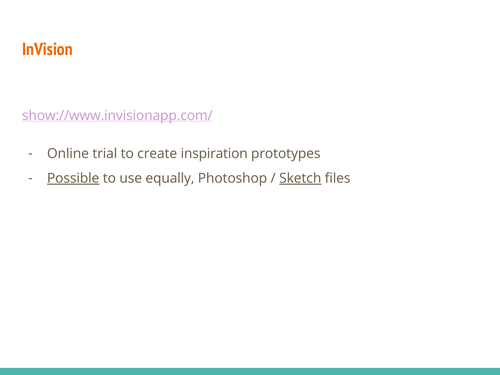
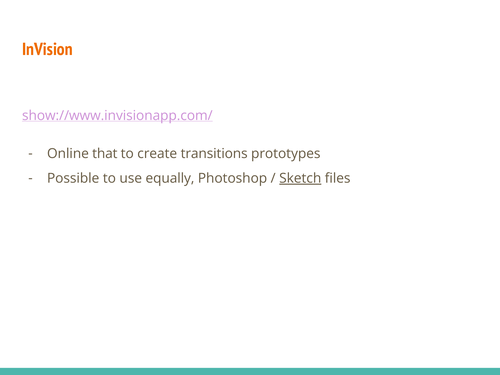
trial: trial -> that (105, 154)
inspiration: inspiration -> transitions (214, 154)
Possible underline: present -> none (73, 178)
